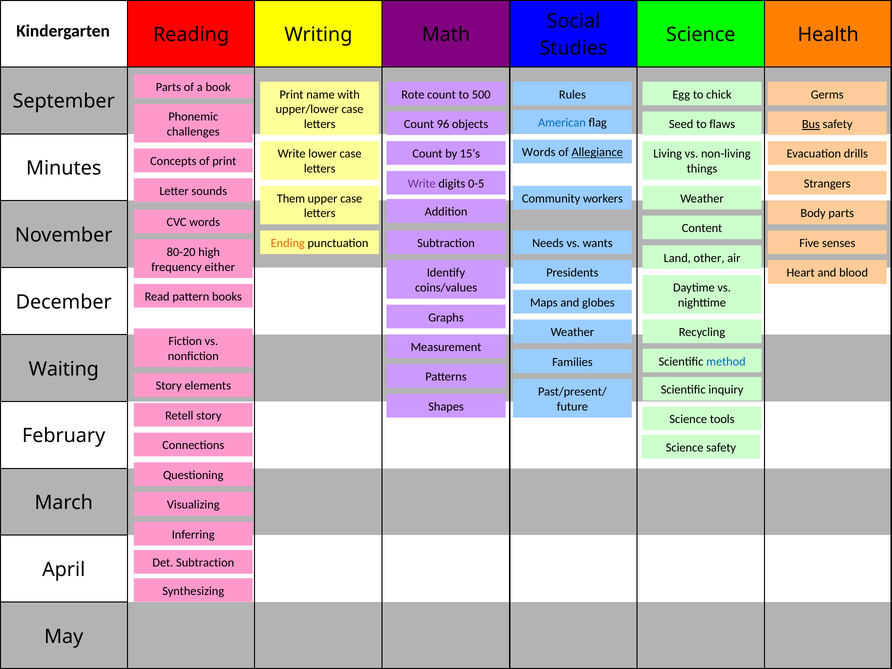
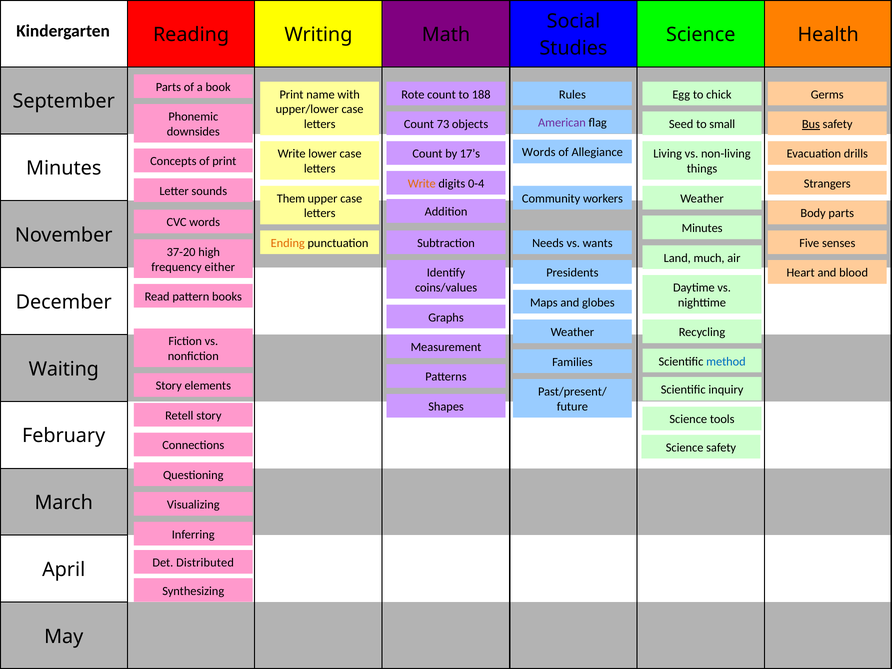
500: 500 -> 188 (481, 94)
American colour: blue -> purple (562, 123)
96: 96 -> 73 (443, 124)
flaws: flaws -> small (722, 124)
challenges: challenges -> downsides (193, 132)
Allegiance underline: present -> none (597, 152)
15’s: 15’s -> 17’s (470, 154)
Write colour: purple -> orange (422, 184)
0-5: 0-5 -> 0-4 (476, 184)
Content: Content -> Minutes (702, 228)
80-20: 80-20 -> 37-20 (181, 252)
other: other -> much (709, 258)
Det Subtraction: Subtraction -> Distributed (205, 563)
